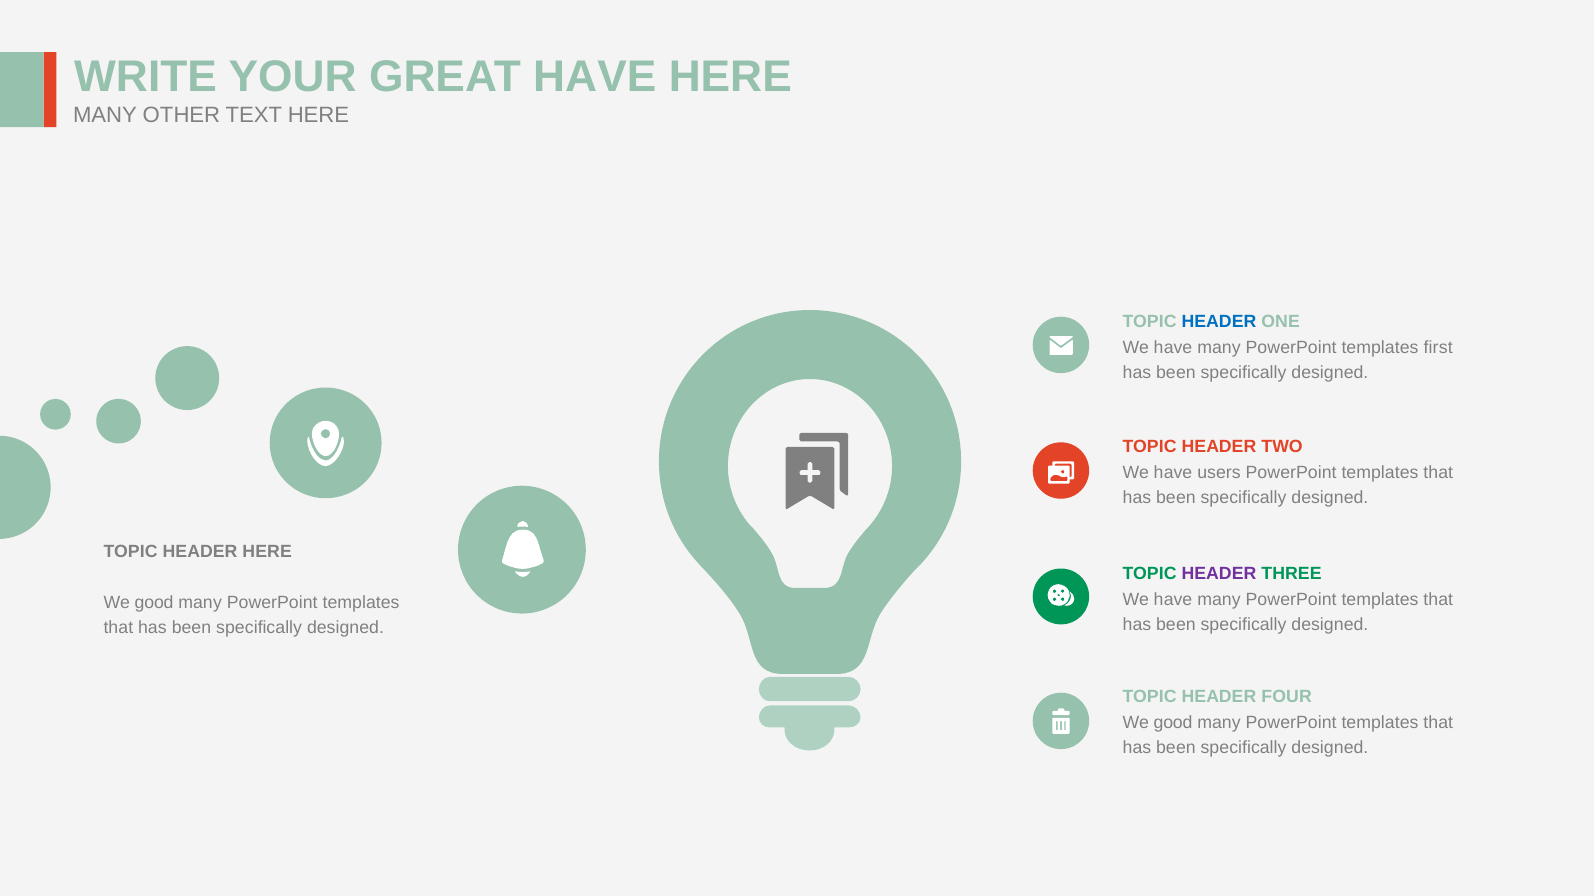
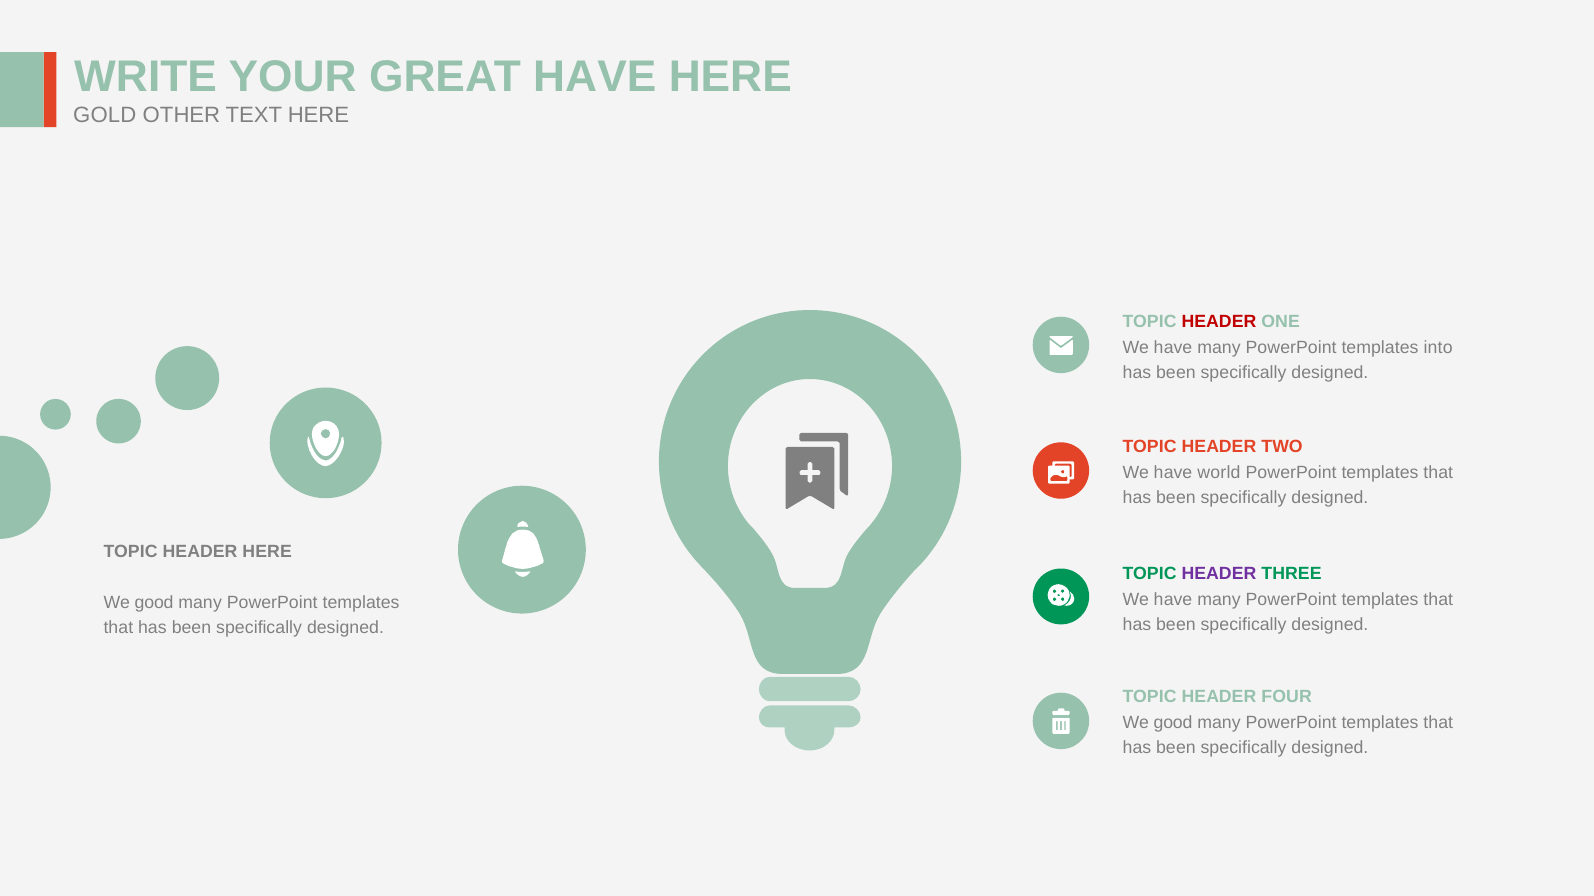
MANY: MANY -> GOLD (105, 115)
HEADER colour: blue -> red (1219, 322)
first: first -> into (1438, 347)
users: users -> world (1219, 472)
